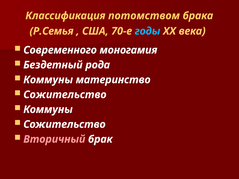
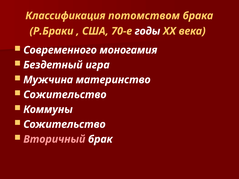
Р.Семья: Р.Семья -> Р.Браки (51, 31)
годы colour: light blue -> white (148, 31)
рода: рода -> игра (98, 65)
Коммуны: Коммуны -> Мужчина (48, 80)
